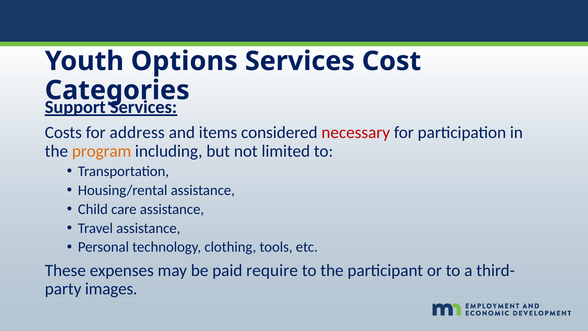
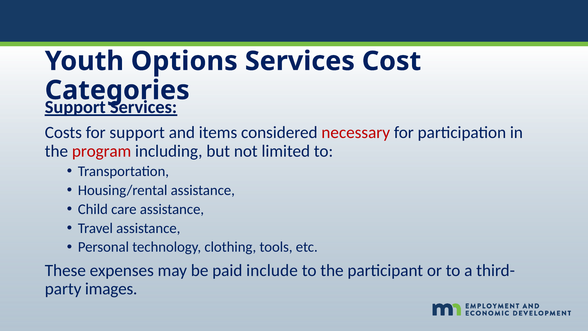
for address: address -> support (137, 132)
program colour: orange -> red (102, 151)
require: require -> include (272, 270)
